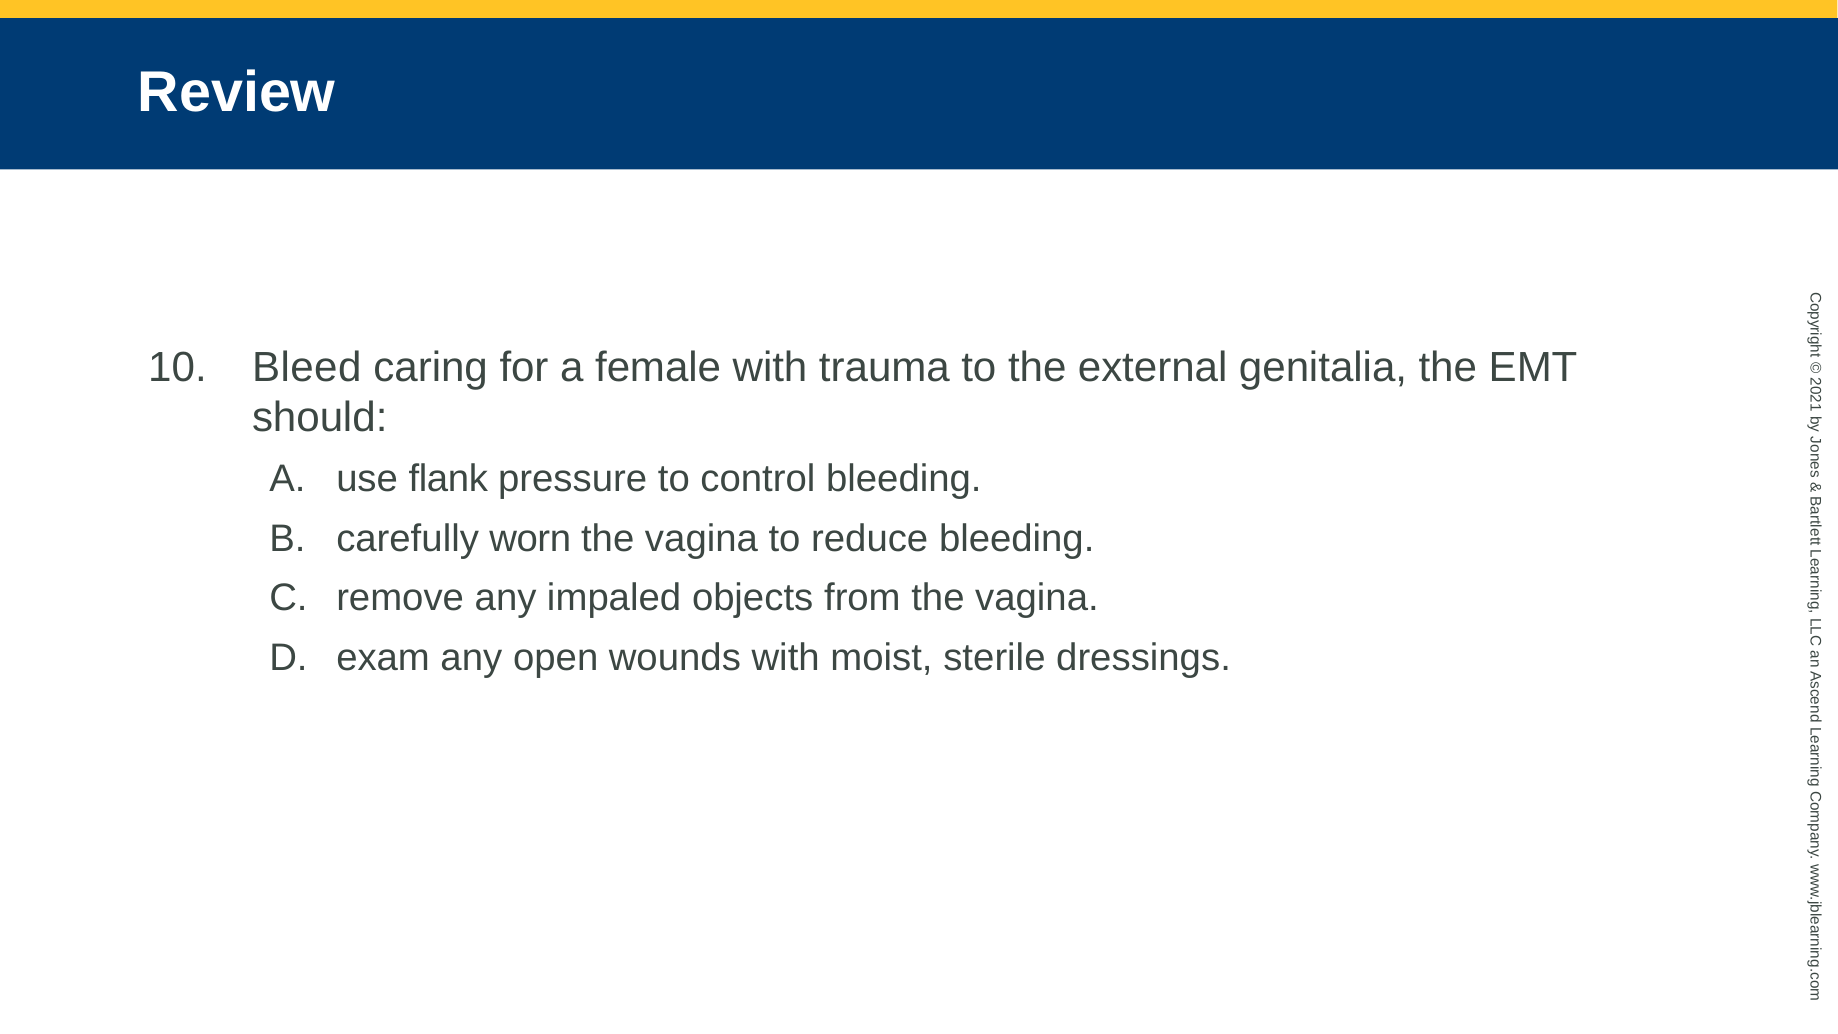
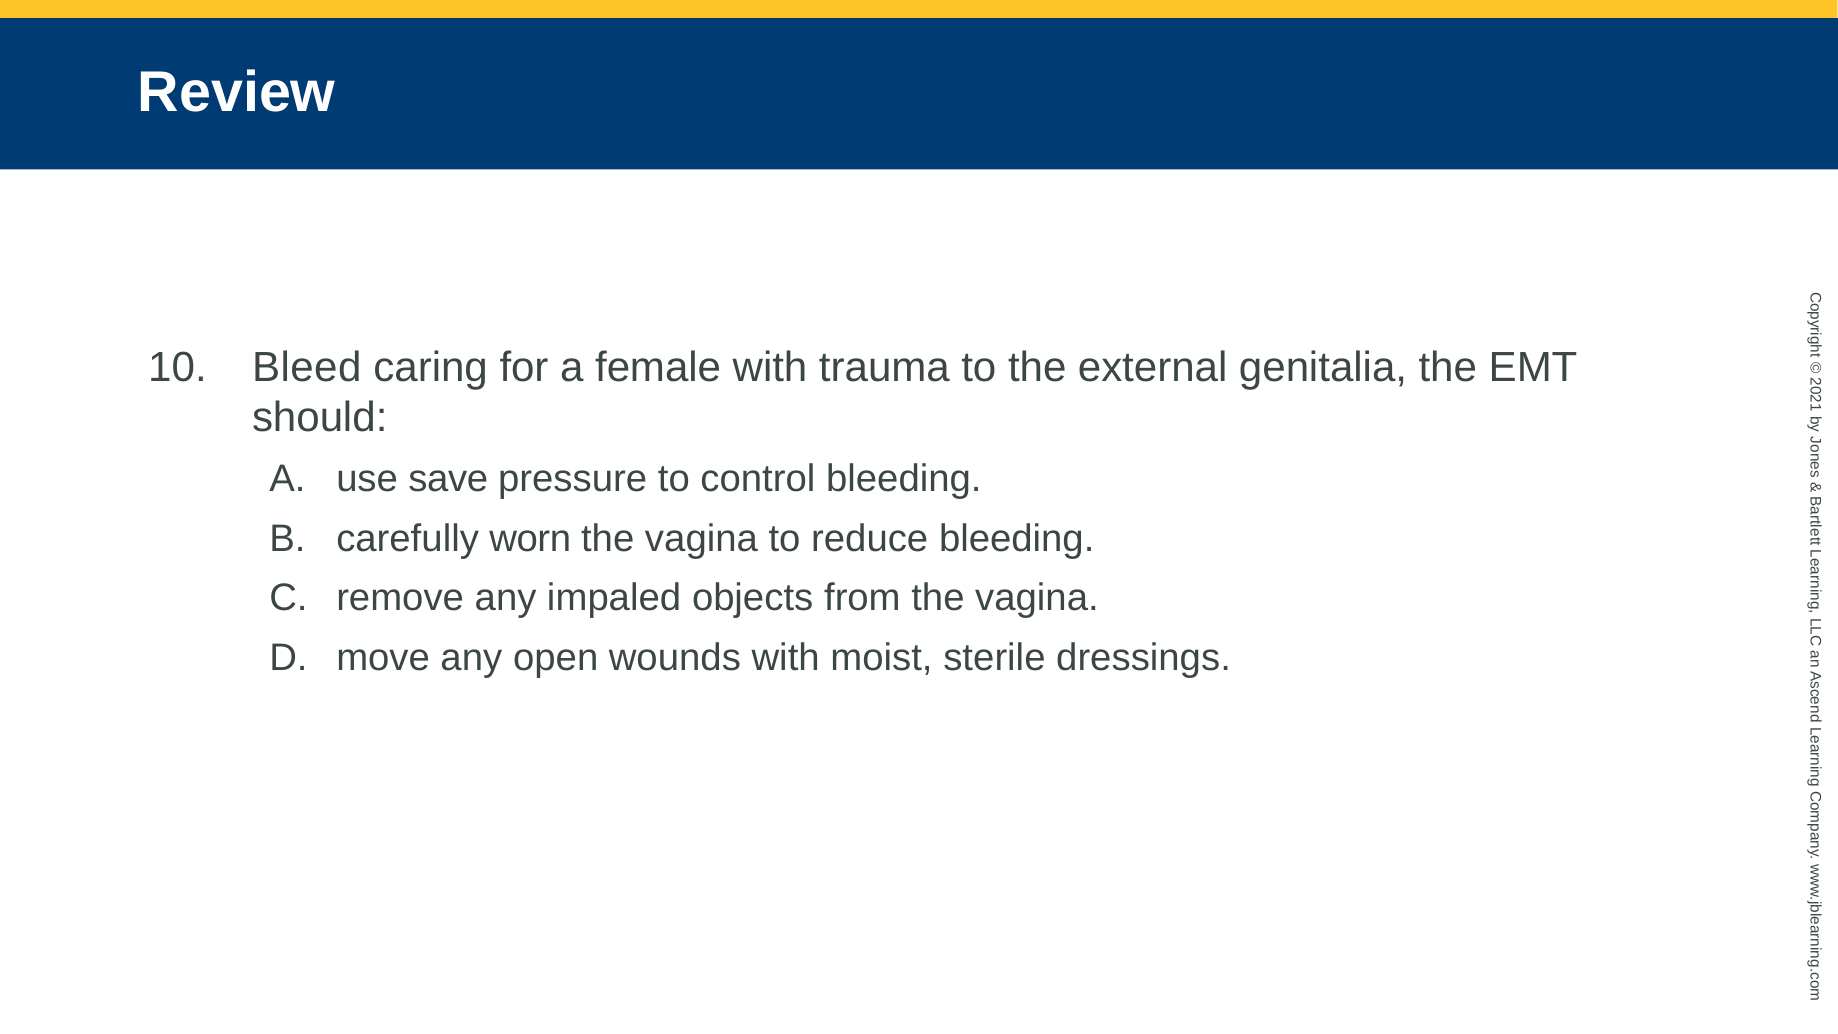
flank: flank -> save (448, 479)
exam: exam -> move (383, 657)
